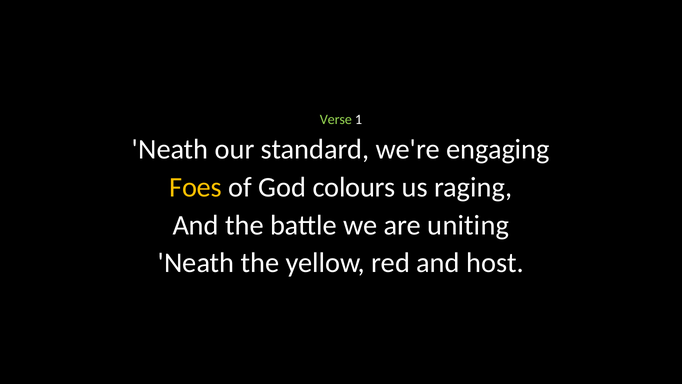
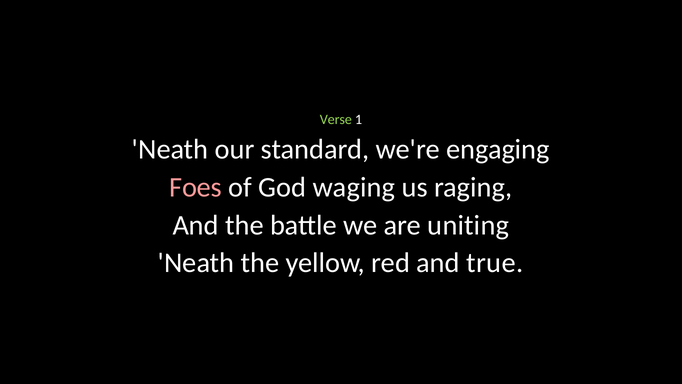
Foes colour: yellow -> pink (196, 187)
colours: colours -> waging (354, 187)
host: host -> true (495, 263)
